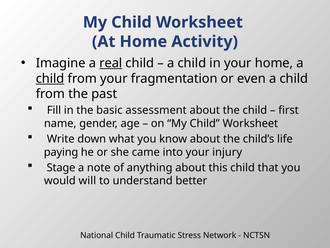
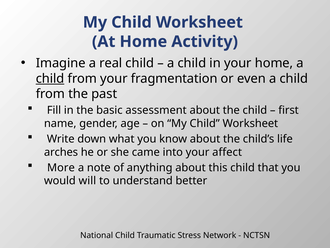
real underline: present -> none (111, 63)
paying: paying -> arches (61, 152)
injury: injury -> affect (227, 152)
Stage: Stage -> More (61, 167)
